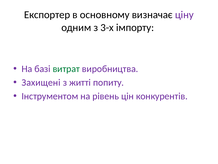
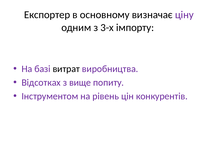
витрат colour: green -> black (66, 69)
Захищені: Захищені -> Відсотках (41, 82)
житті: житті -> вище (80, 82)
